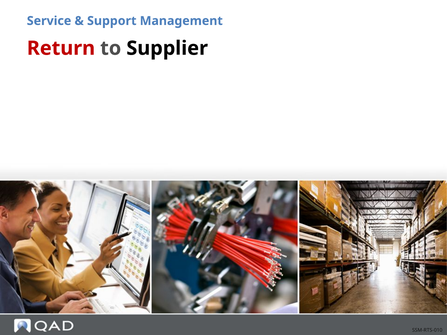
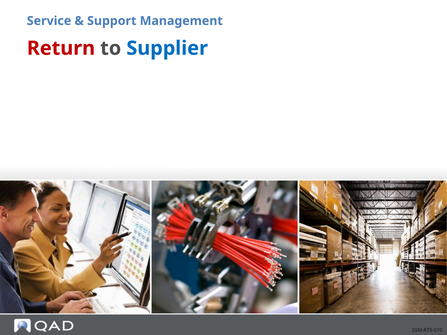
Supplier colour: black -> blue (167, 48)
